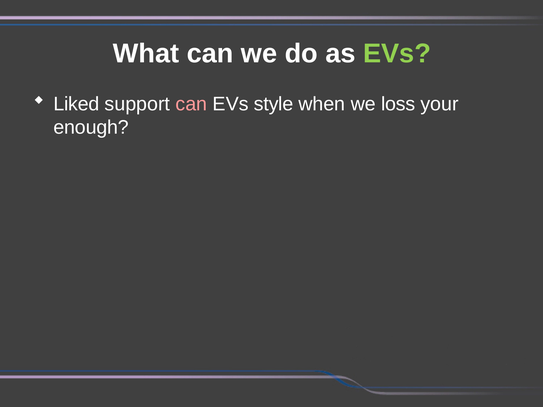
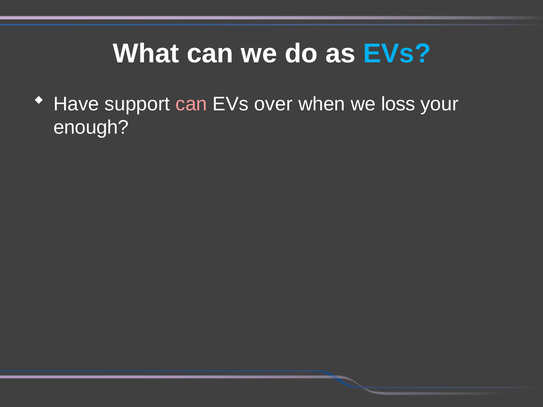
EVs colour: light green -> light blue (397, 53)
Liked: Liked -> Have (76, 104)
style: style -> over (273, 104)
